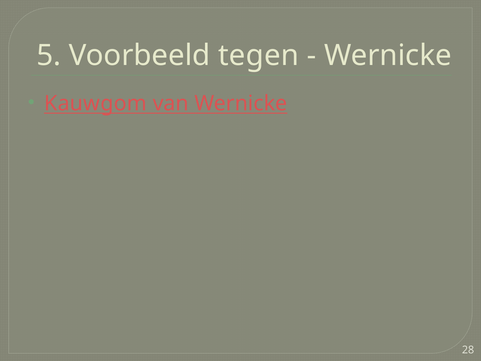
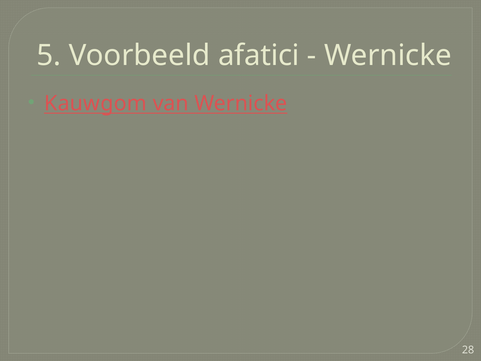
tegen: tegen -> afatici (259, 56)
